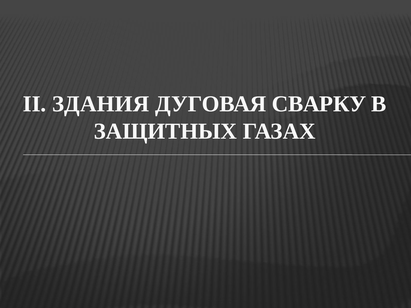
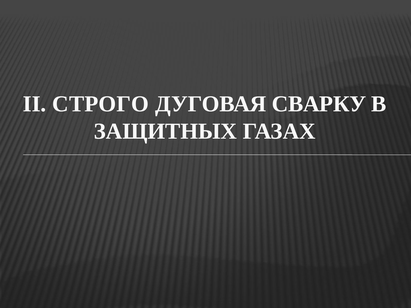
ЗДАНИЯ: ЗДАНИЯ -> СТРОГО (101, 104)
